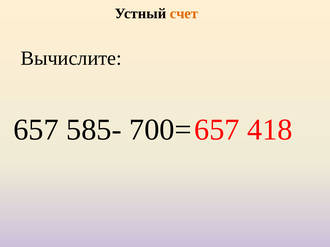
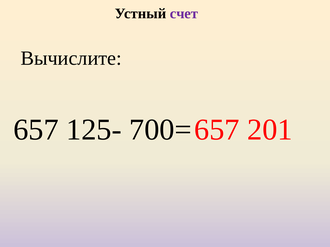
счет colour: orange -> purple (184, 13)
585-: 585- -> 125- (94, 130)
418: 418 -> 201 (270, 130)
